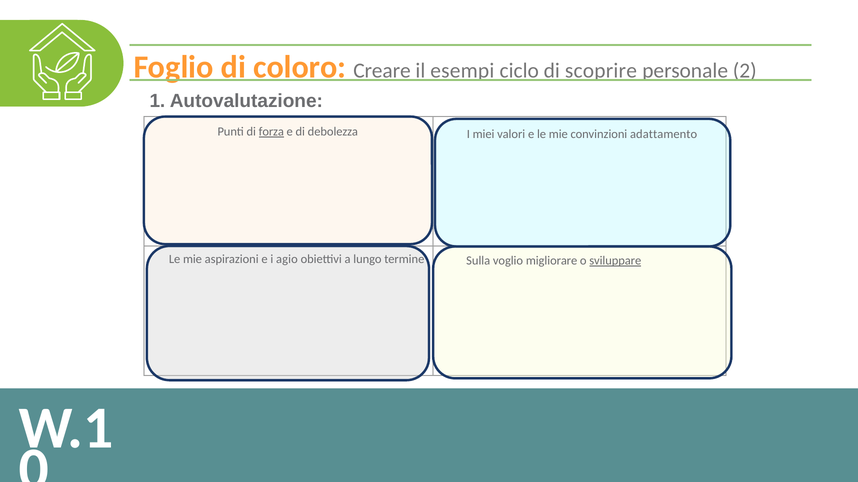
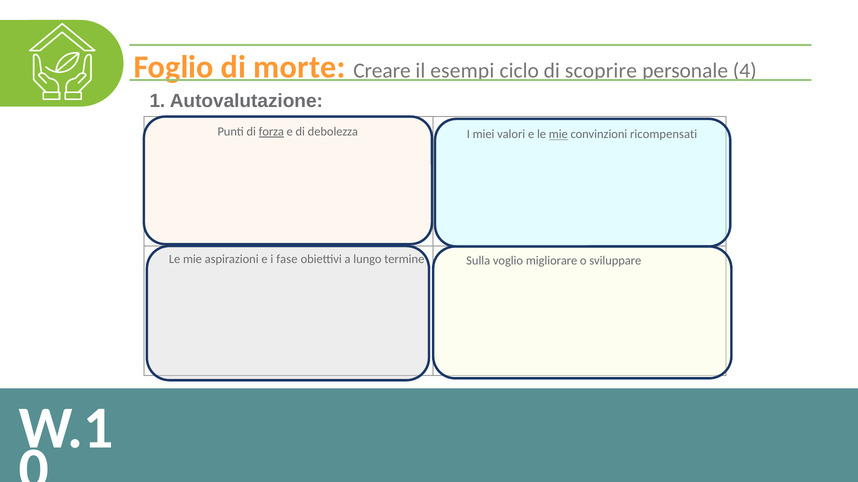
coloro: coloro -> morte (300, 67)
2: 2 -> 4 (745, 71)
mie underline: none -> present (558, 134)
adattamento: adattamento -> ricompensati (664, 134)
agio: agio -> fase (287, 260)
sviluppare underline: present -> none (615, 261)
